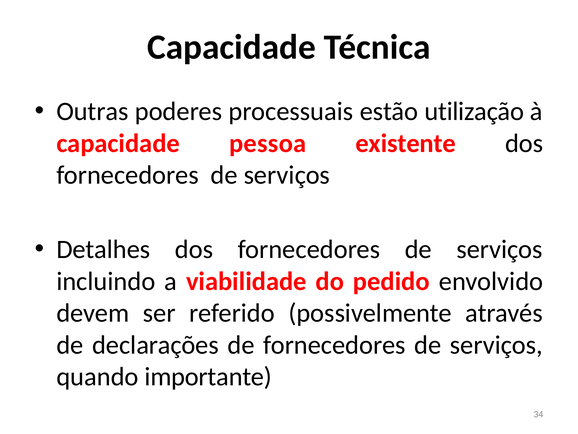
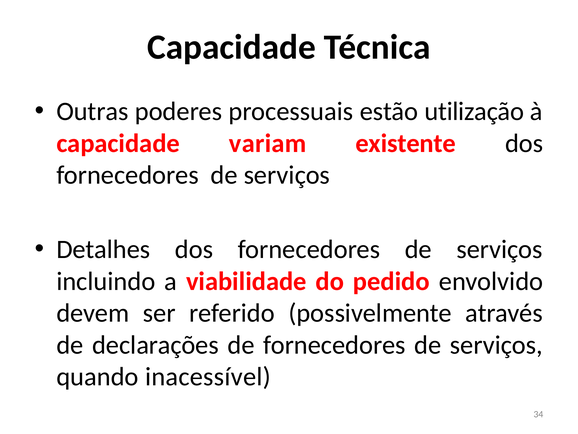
pessoa: pessoa -> variam (268, 143)
importante: importante -> inacessível (208, 376)
